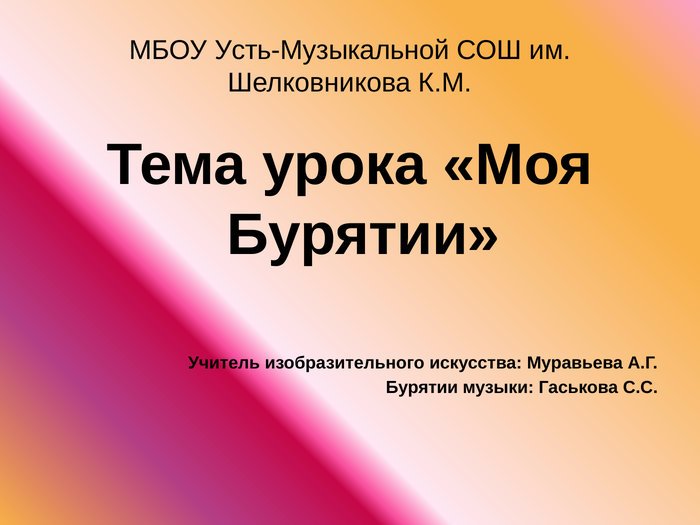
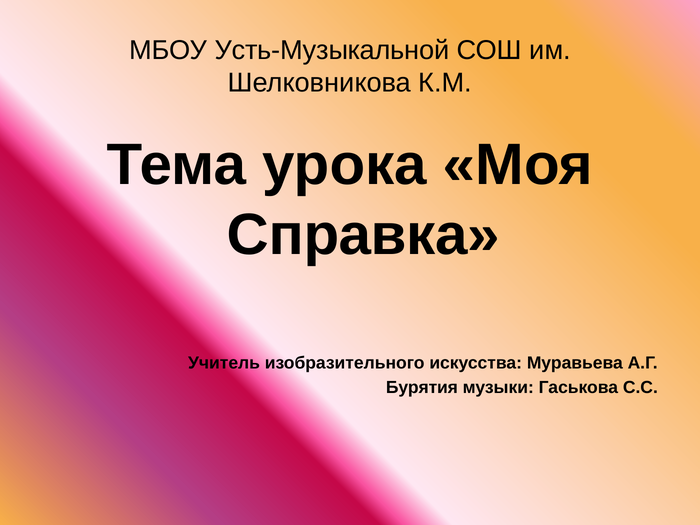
Бурятии: Бурятии -> Справка (363, 235)
Бурятии: Бурятии -> Бурятия (422, 387)
